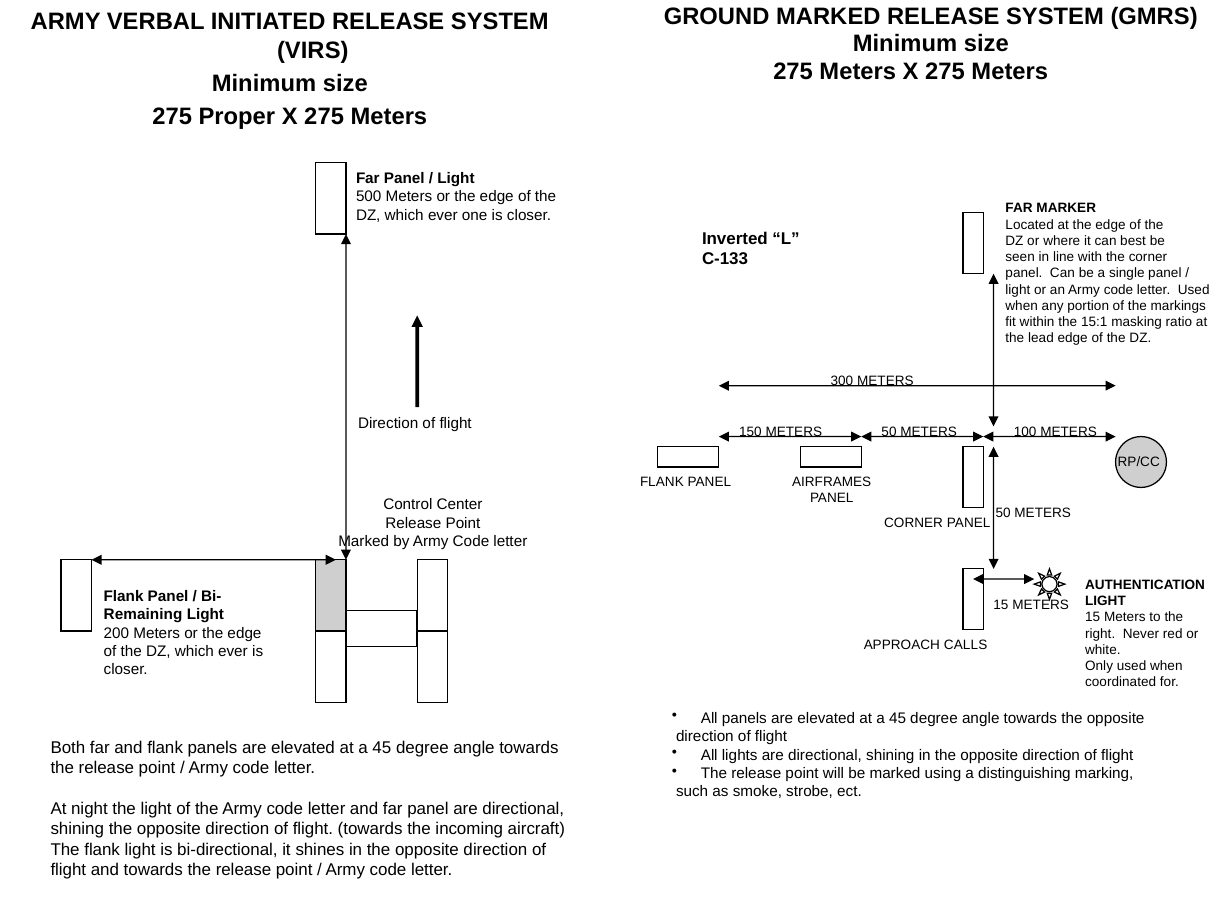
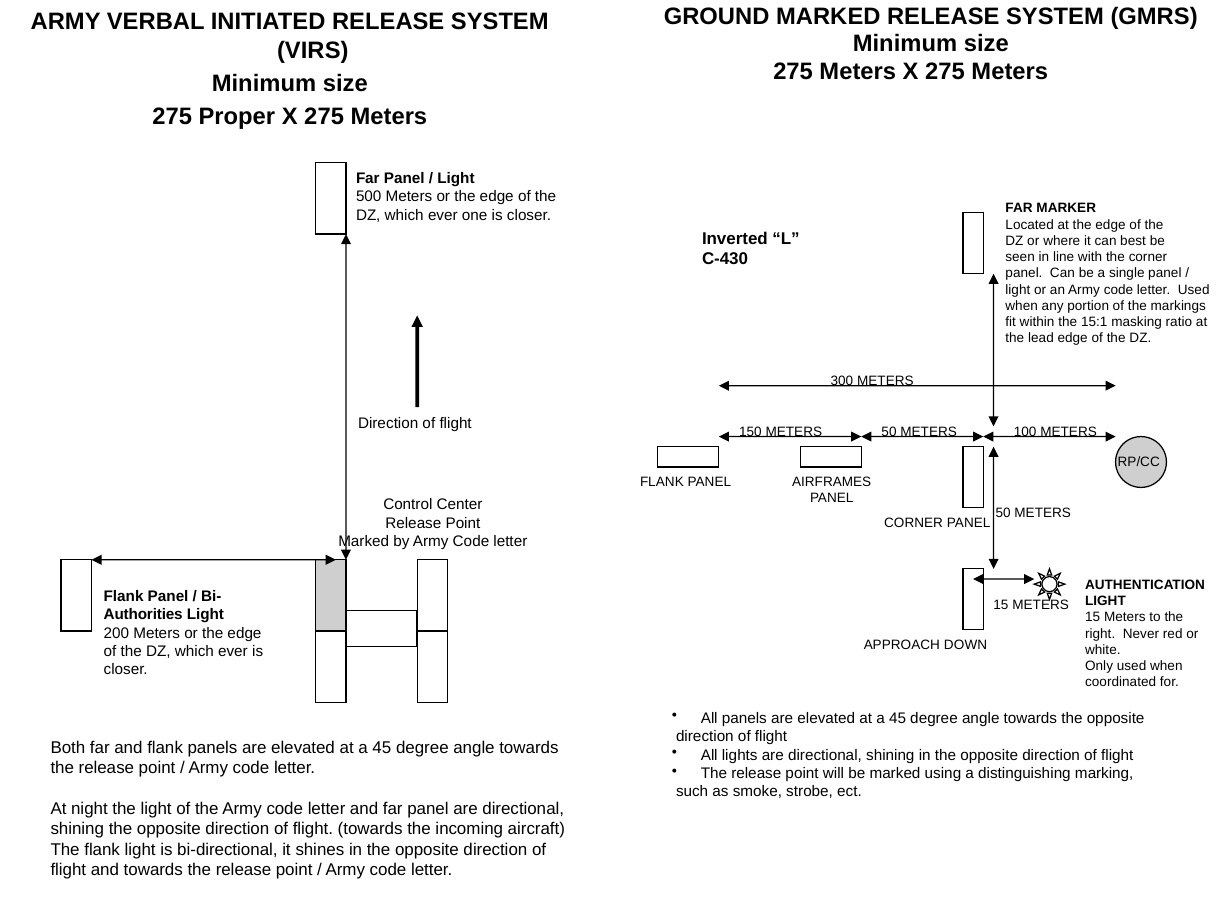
C-133: C-133 -> C-430 (725, 259)
Remaining: Remaining -> Authorities (143, 615)
CALLS: CALLS -> DOWN (966, 645)
